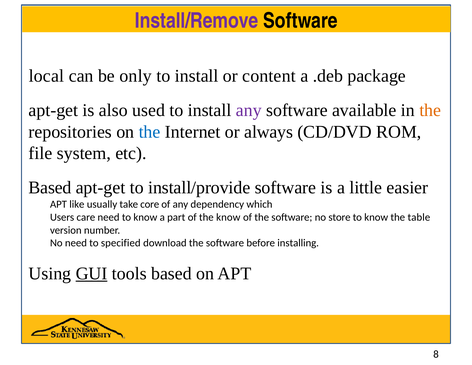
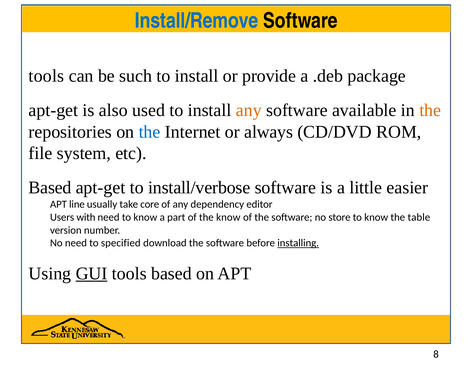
Install/Remove colour: purple -> blue (197, 21)
local: local -> tools (46, 76)
only: only -> such (136, 76)
content: content -> provide (269, 76)
any colour: purple -> orange (249, 110)
install/provide: install/provide -> install/verbose (199, 188)
like: like -> line (77, 204)
which: which -> editor (259, 204)
care: care -> with (86, 217)
installing underline: none -> present (298, 243)
